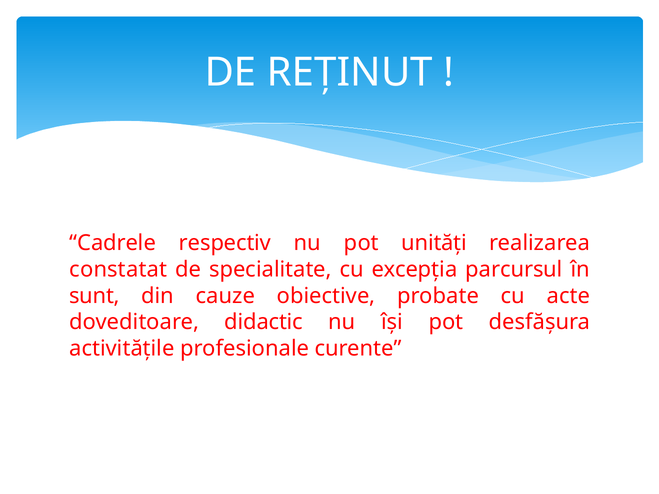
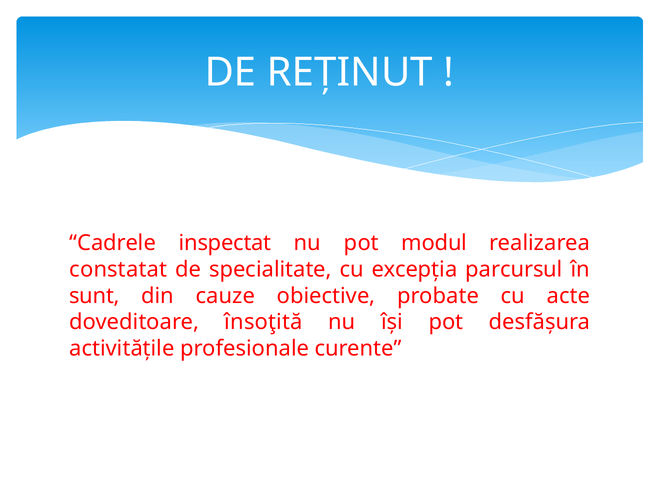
respectiv: respectiv -> inspectat (225, 243)
unități: unități -> modul (434, 243)
didactic: didactic -> însoţită (264, 322)
